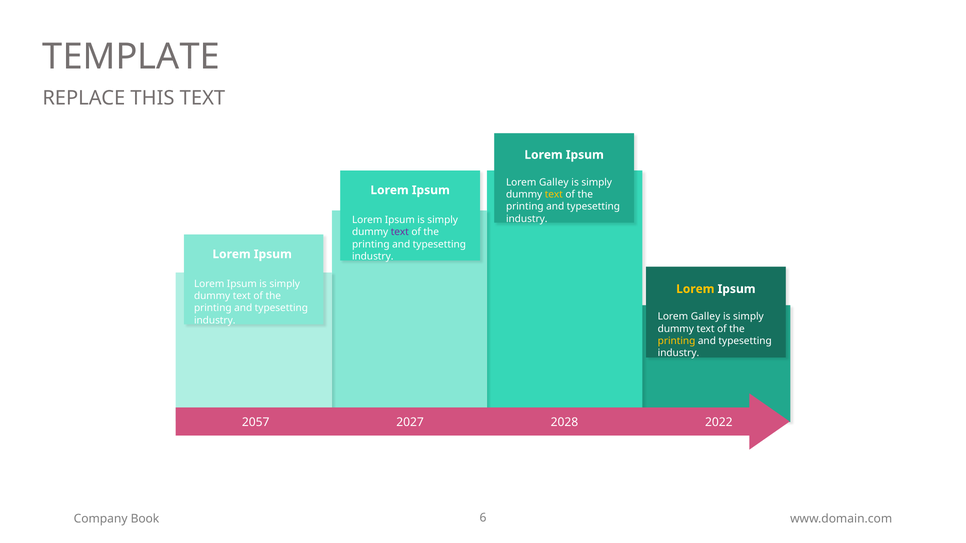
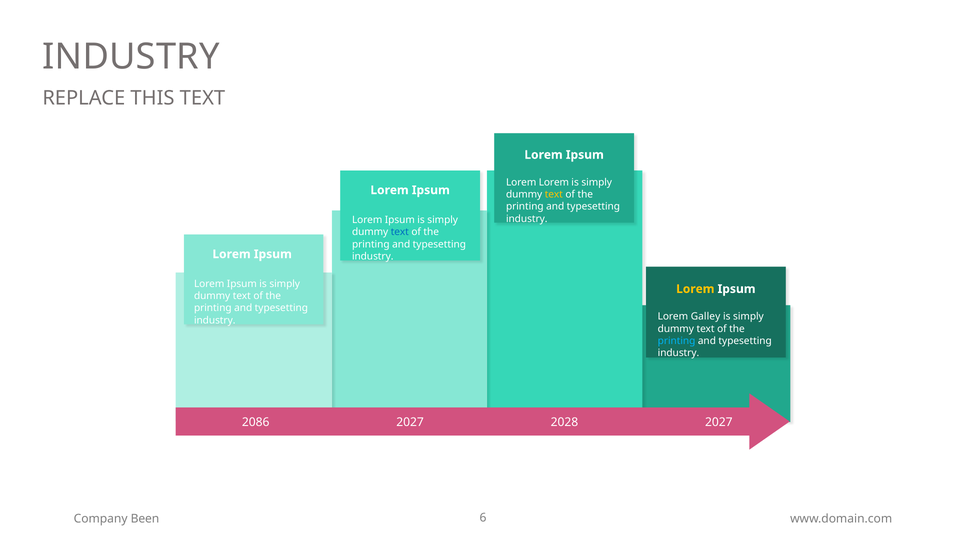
TEMPLATE: TEMPLATE -> INDUSTRY (131, 57)
Galley: Galley -> Lorem (554, 183)
text colour: purple -> blue (400, 232)
printing colour: yellow -> light blue (677, 341)
2057: 2057 -> 2086 (256, 422)
2028 2022: 2022 -> 2027 (719, 422)
Book: Book -> Been (145, 519)
